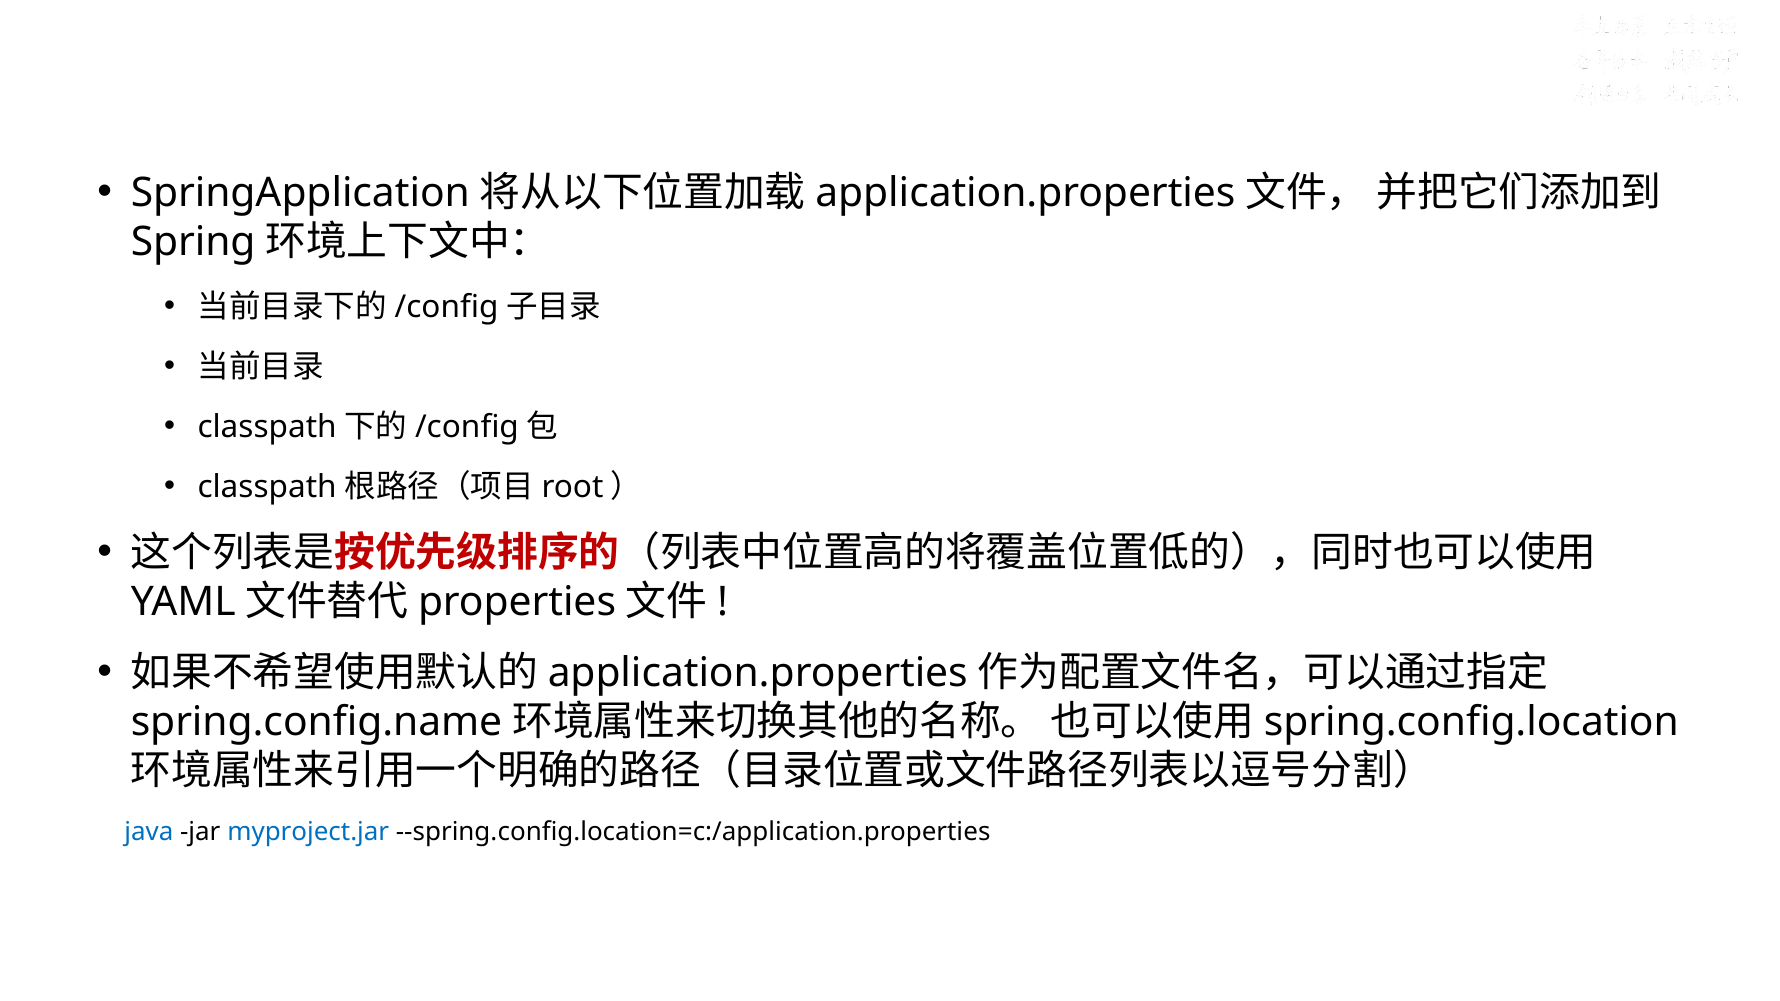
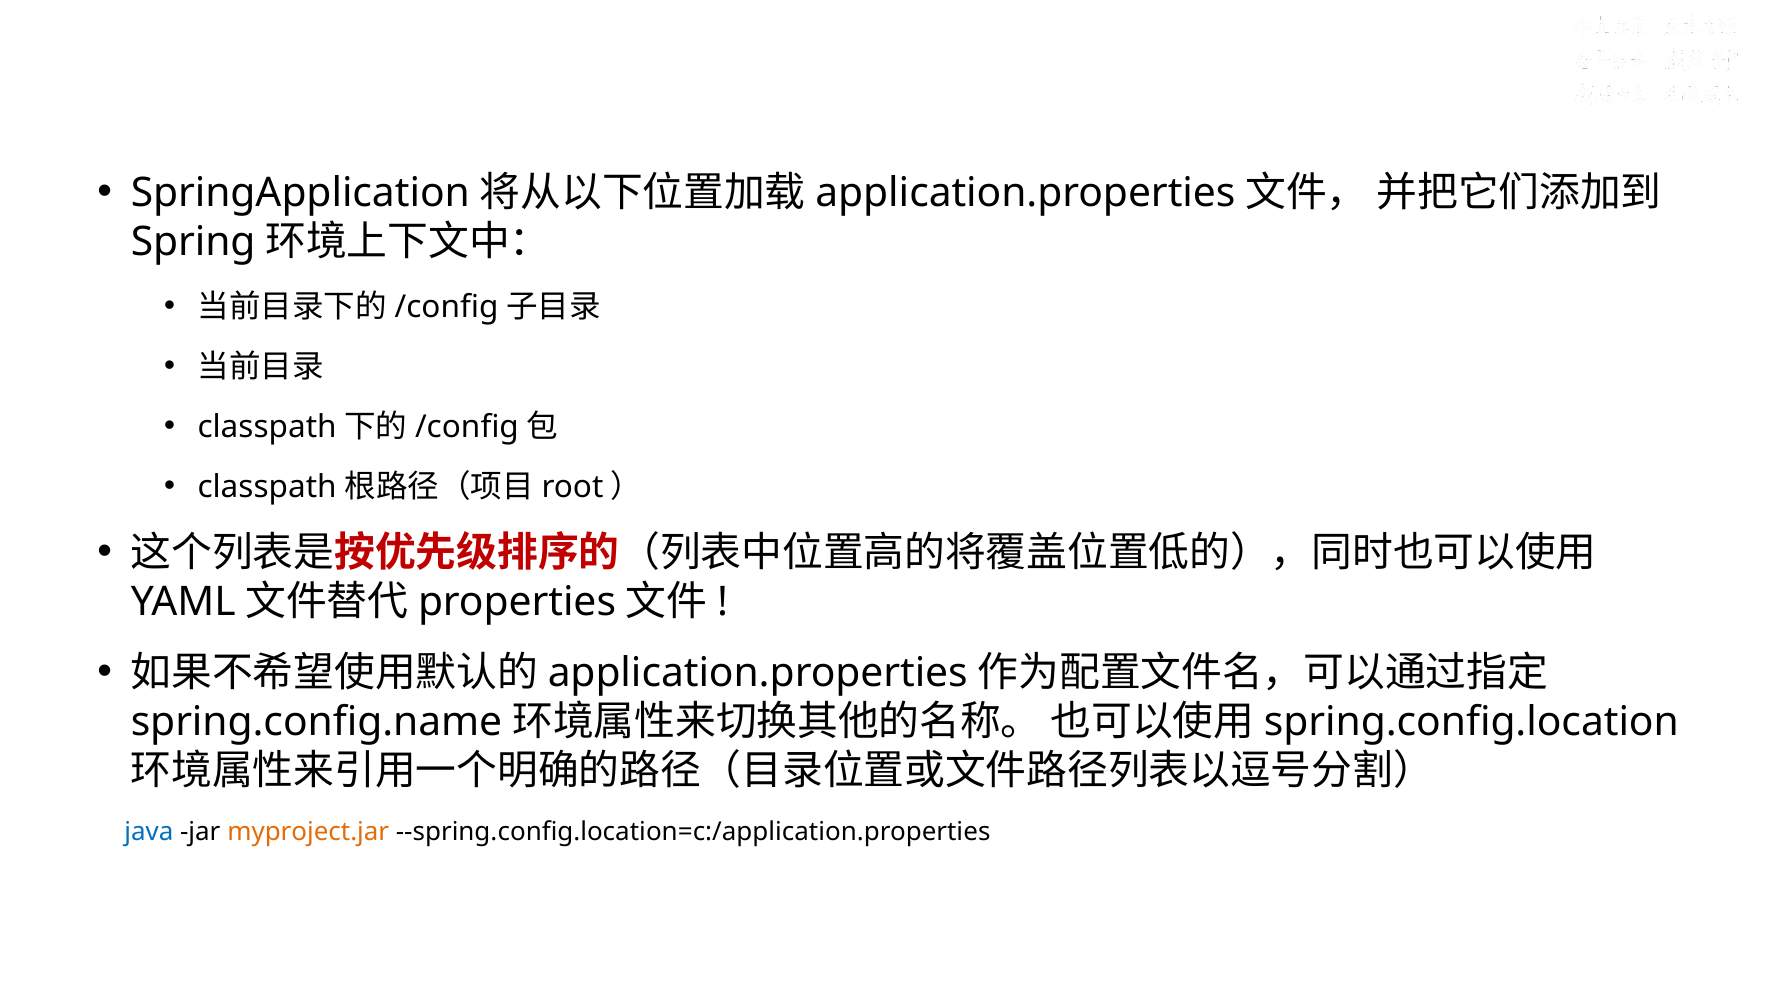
myproject.jar colour: blue -> orange (308, 833)
